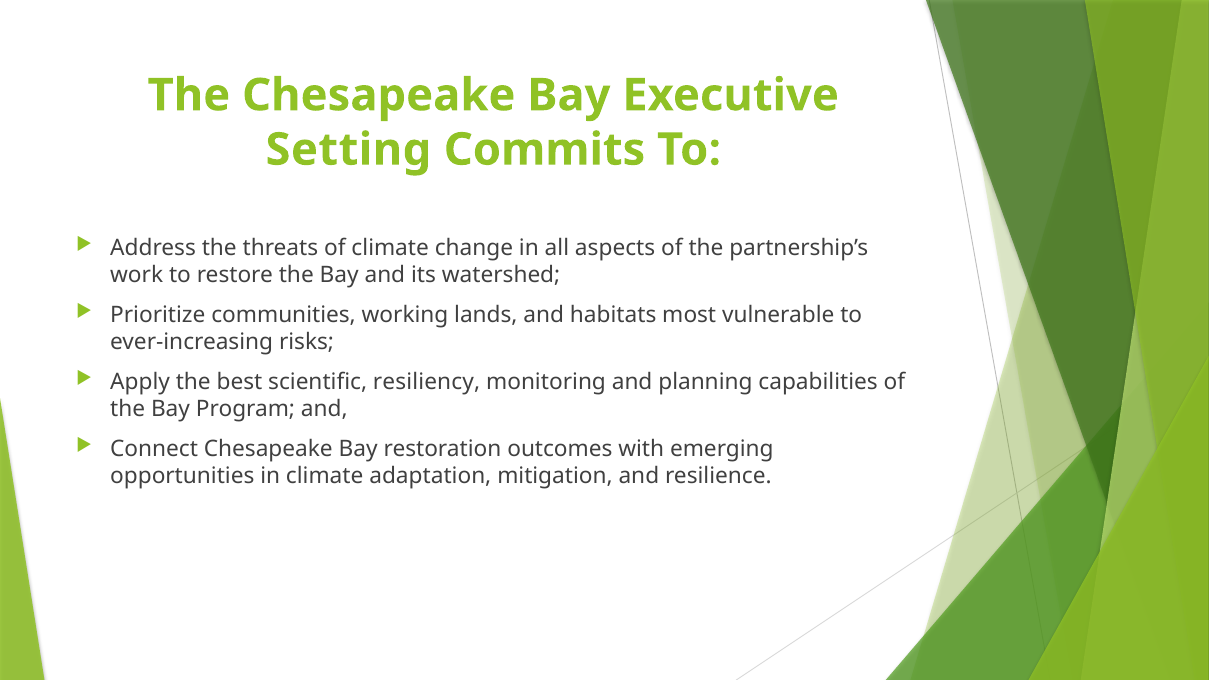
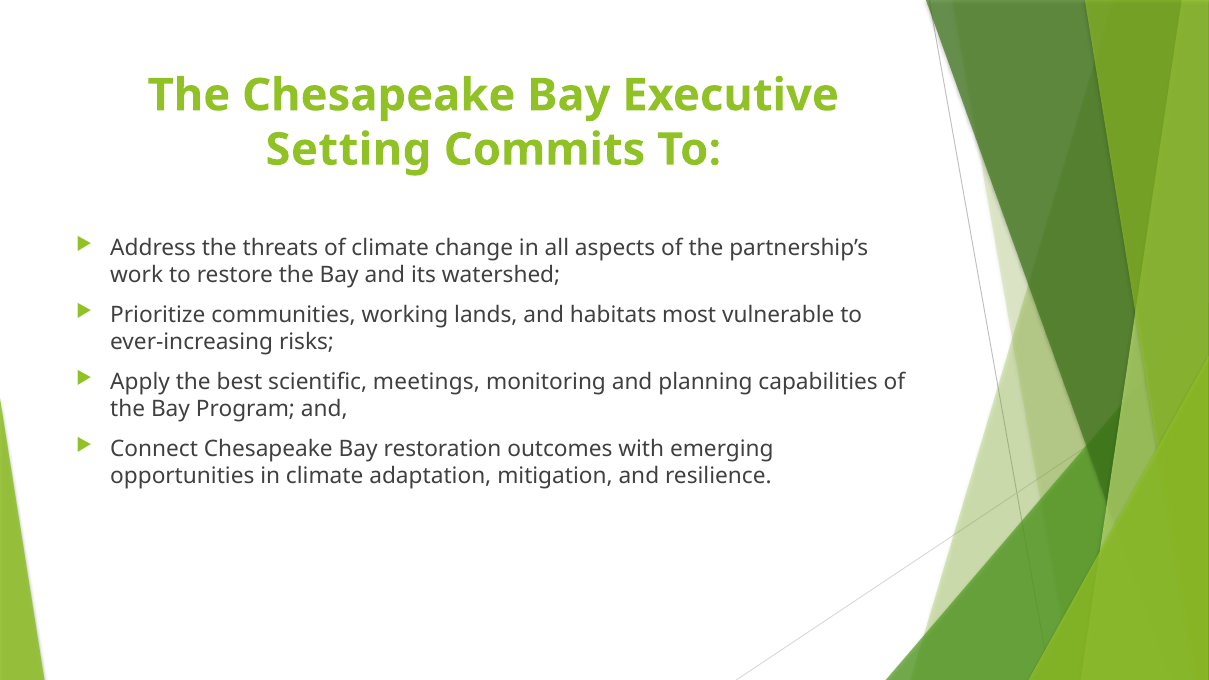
resiliency: resiliency -> meetings (427, 382)
